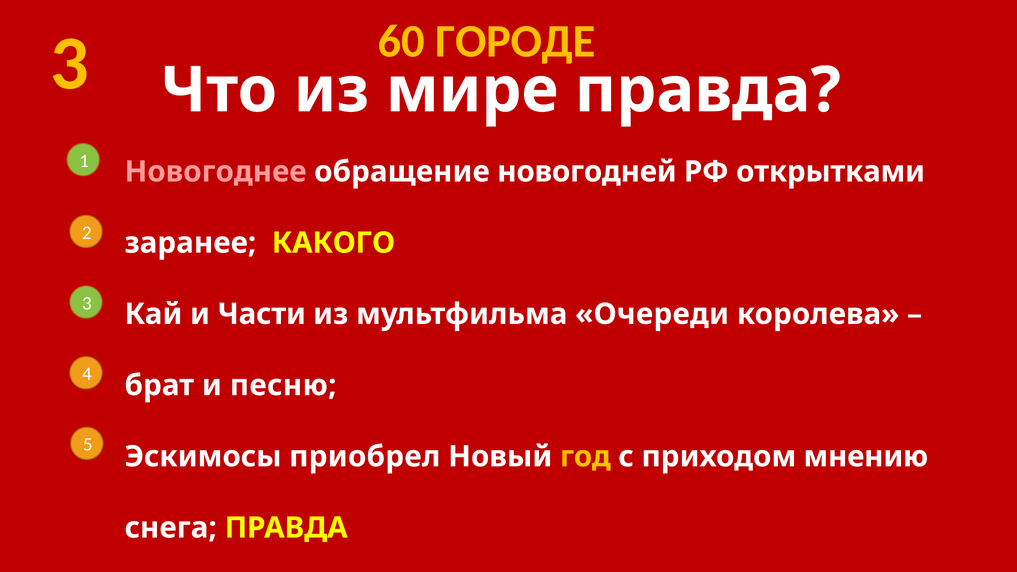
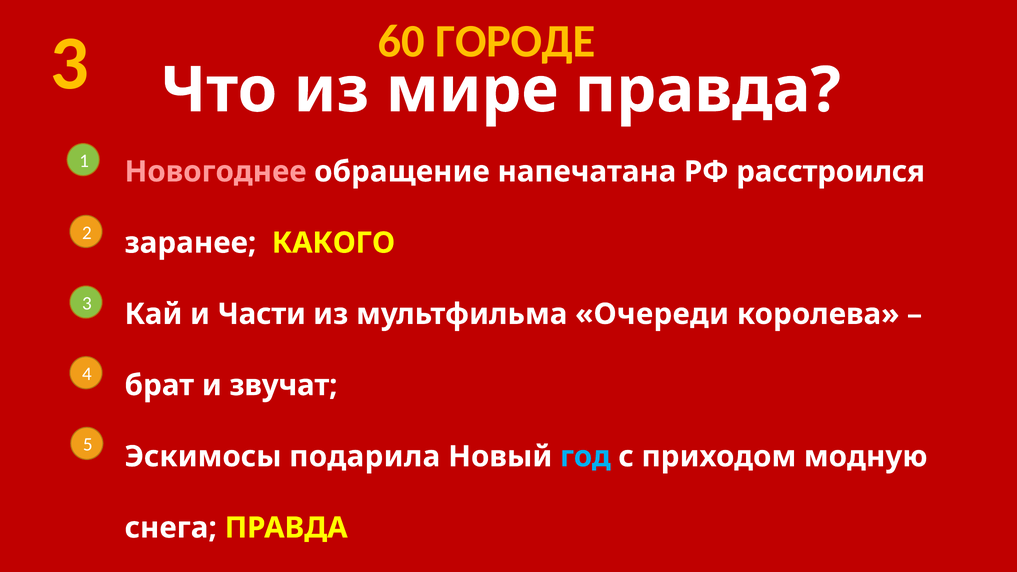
обращение новогодней: новогодней -> напечатана (587, 172)
открытками: открытками -> расстроился (831, 172)
песню: песню -> звучат (283, 385)
приобрел: приобрел -> подарила (365, 457)
год colour: yellow -> light blue (585, 457)
мнению: мнению -> модную (866, 457)
